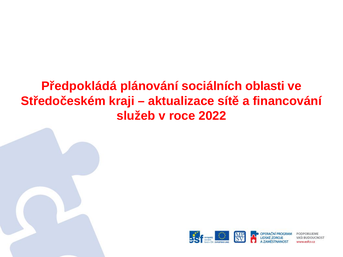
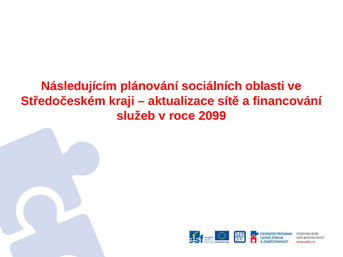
Předpokládá: Předpokládá -> Následujícím (79, 86)
2022: 2022 -> 2099 (212, 116)
